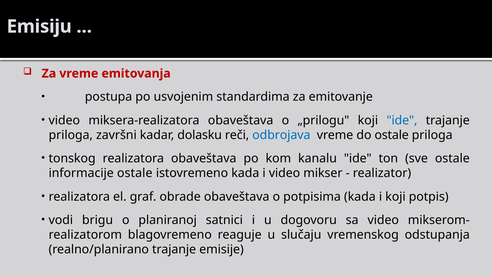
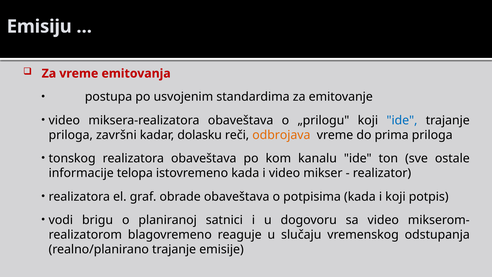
odbrojava colour: blue -> orange (281, 135)
do ostale: ostale -> prima (392, 135)
informacije ostale: ostale -> telopa (135, 173)
